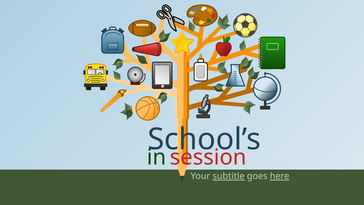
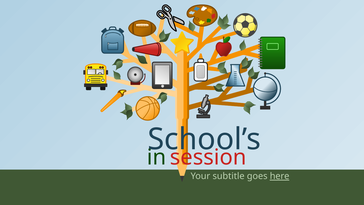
subtitle underline: present -> none (229, 176)
